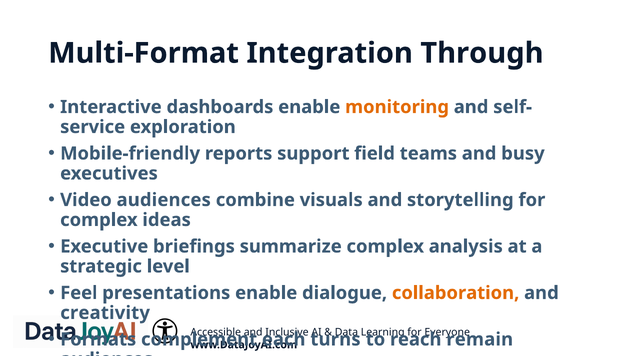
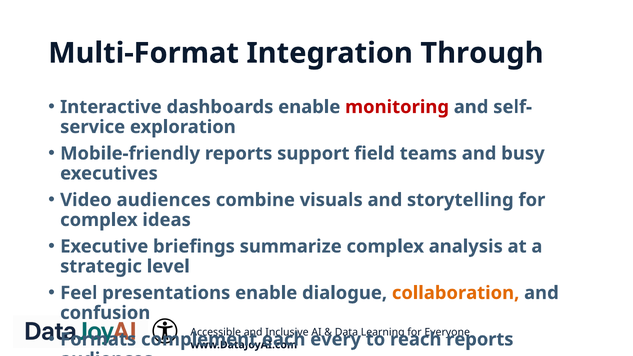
monitoring colour: orange -> red (397, 107)
creativity: creativity -> confusion (105, 313)
turns: turns -> every (336, 339)
reach remain: remain -> reports (480, 339)
